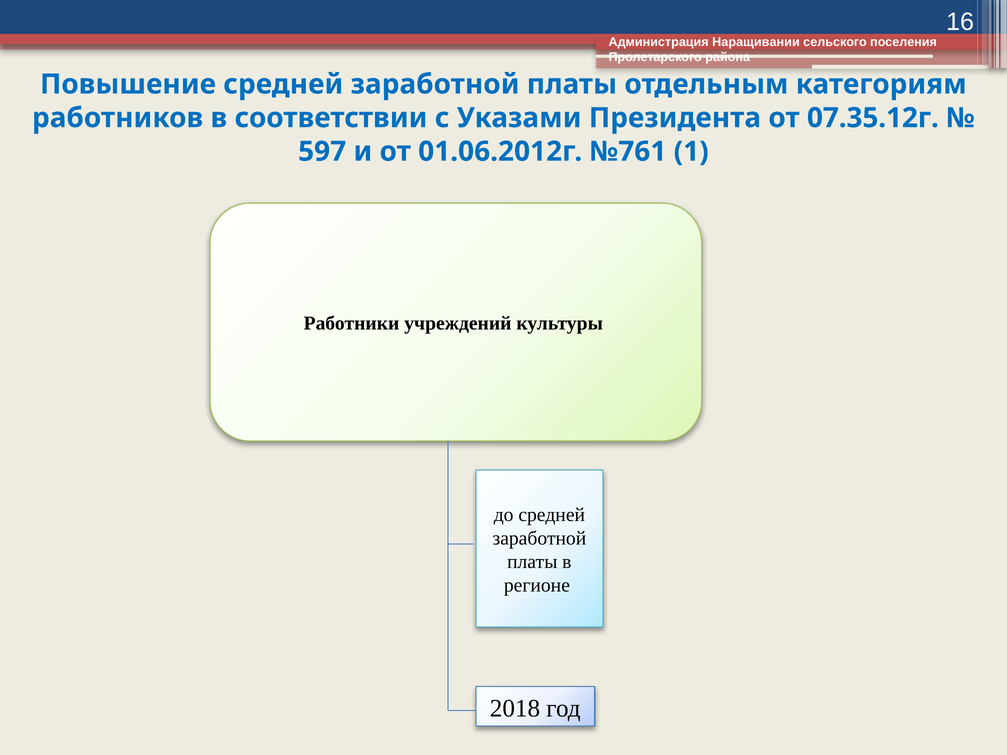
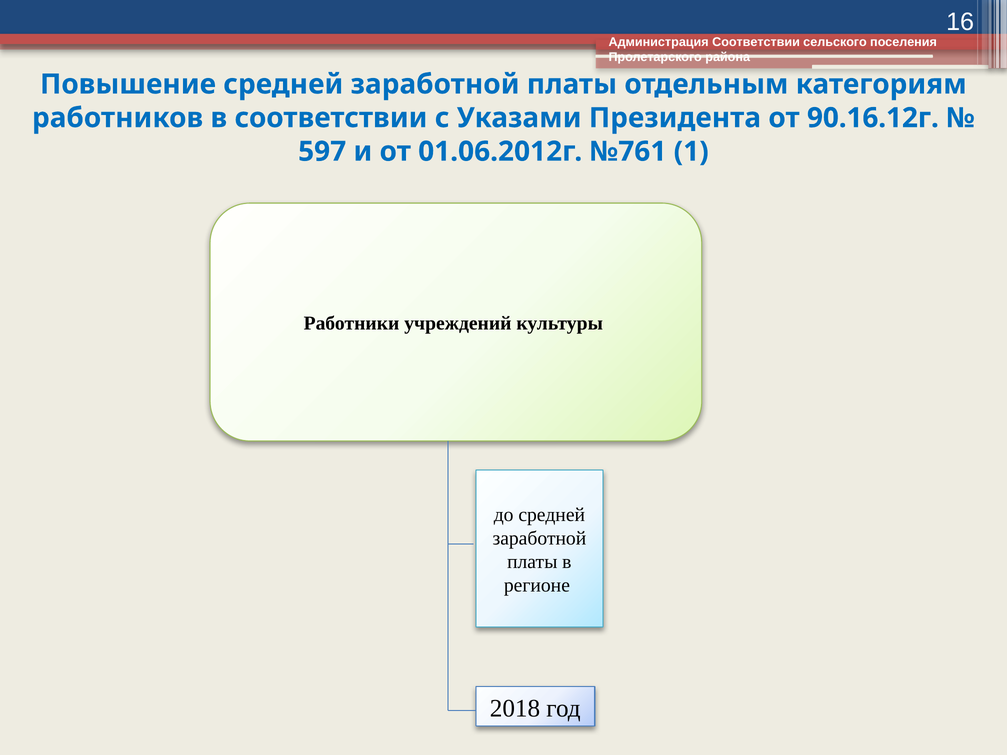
Администрация Наращивании: Наращивании -> Соответствии (756, 42)
07.35.12г: 07.35.12г -> 90.16.12г (873, 118)
